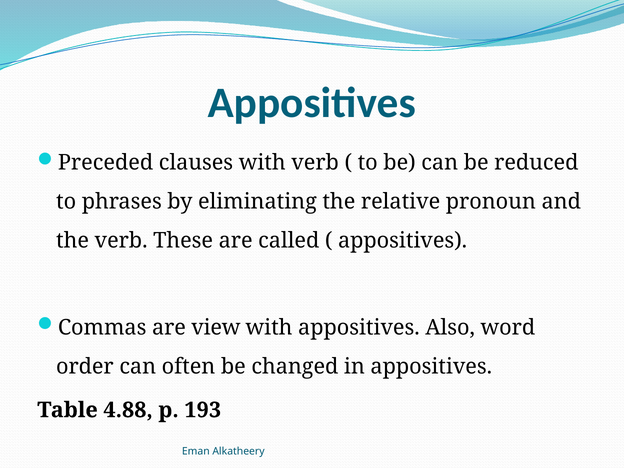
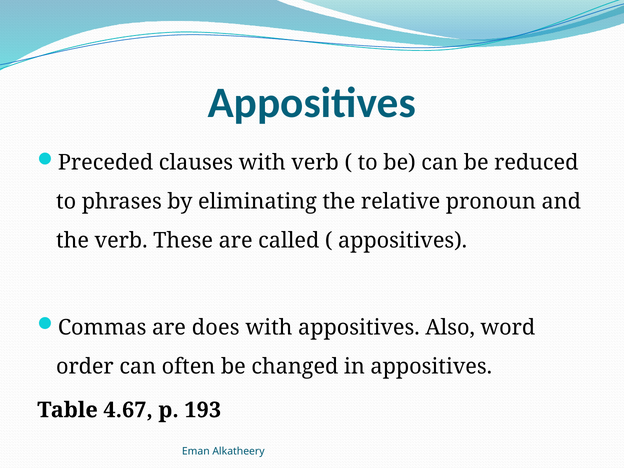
view: view -> does (216, 328)
4.88: 4.88 -> 4.67 (128, 410)
